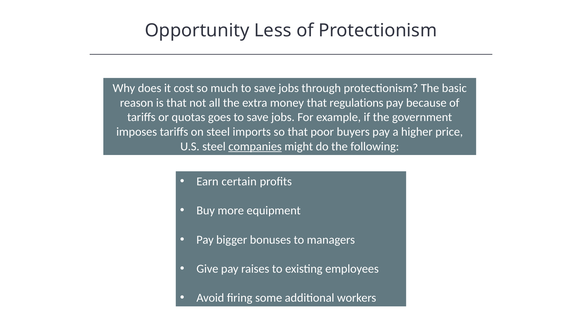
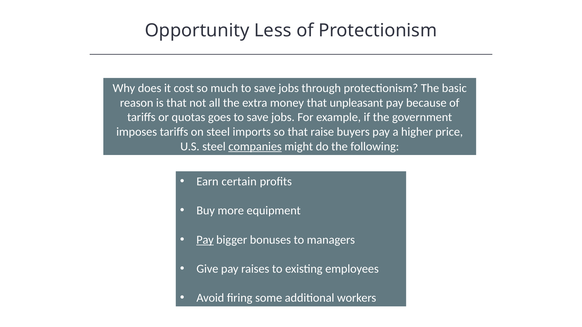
regulations: regulations -> unpleasant (356, 103)
poor: poor -> raise (322, 132)
Pay underline: none -> present (205, 240)
